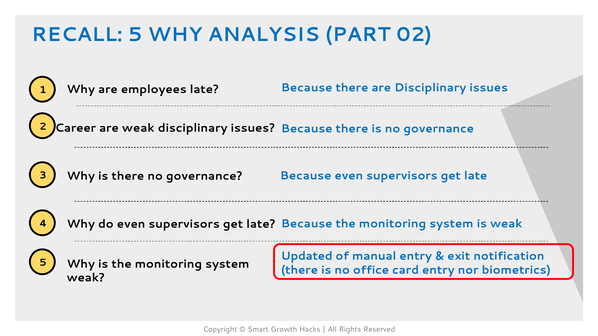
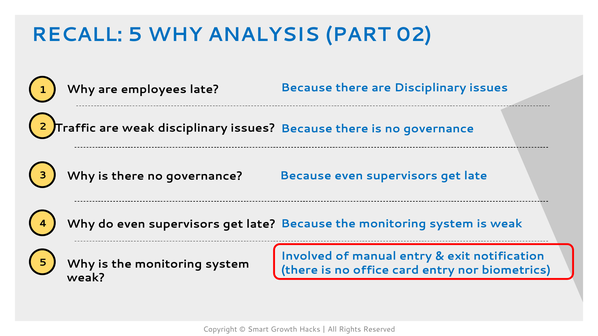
Career: Career -> Traffic (75, 128)
Updated: Updated -> Involved (307, 256)
